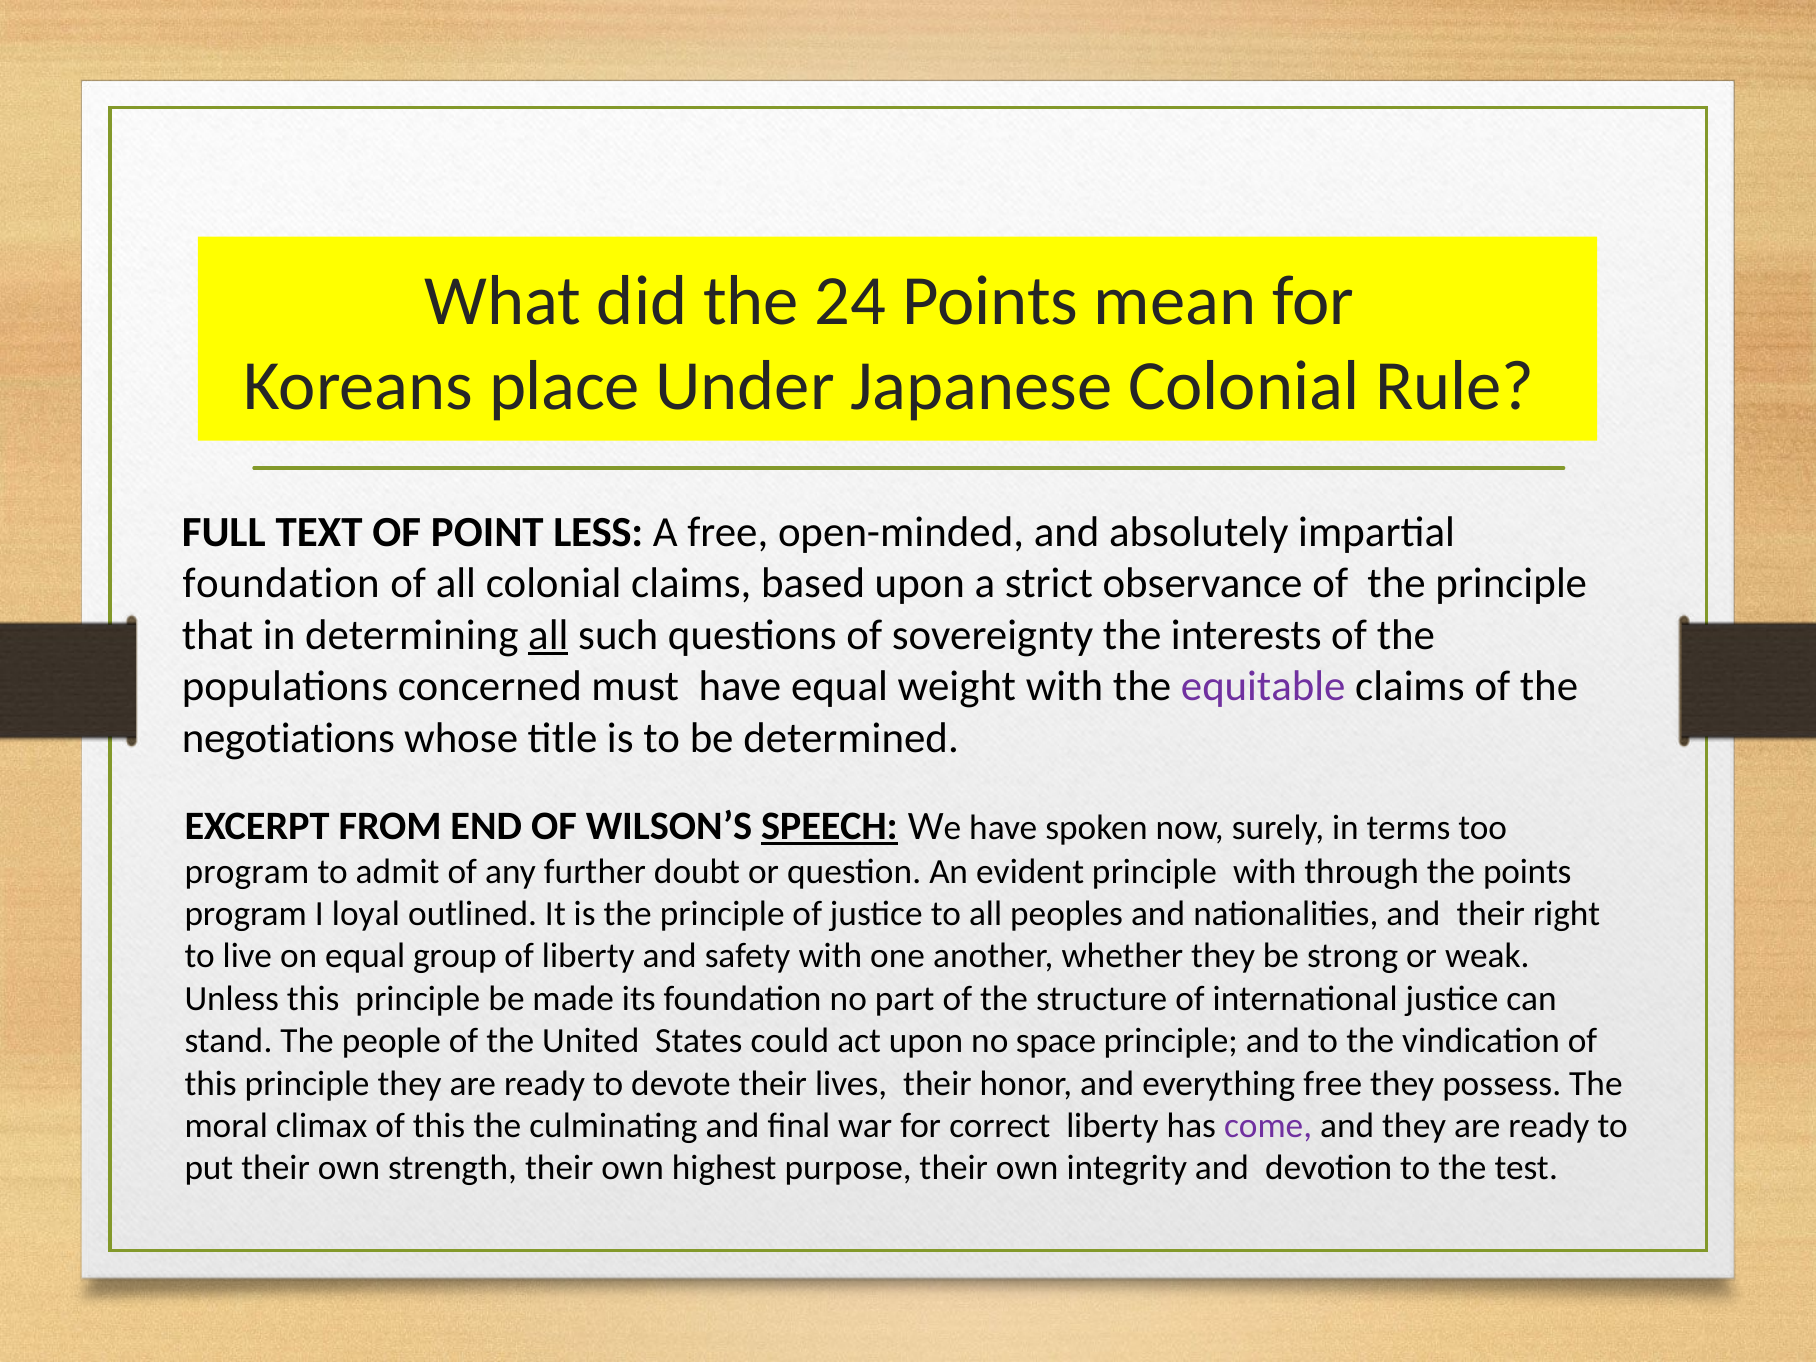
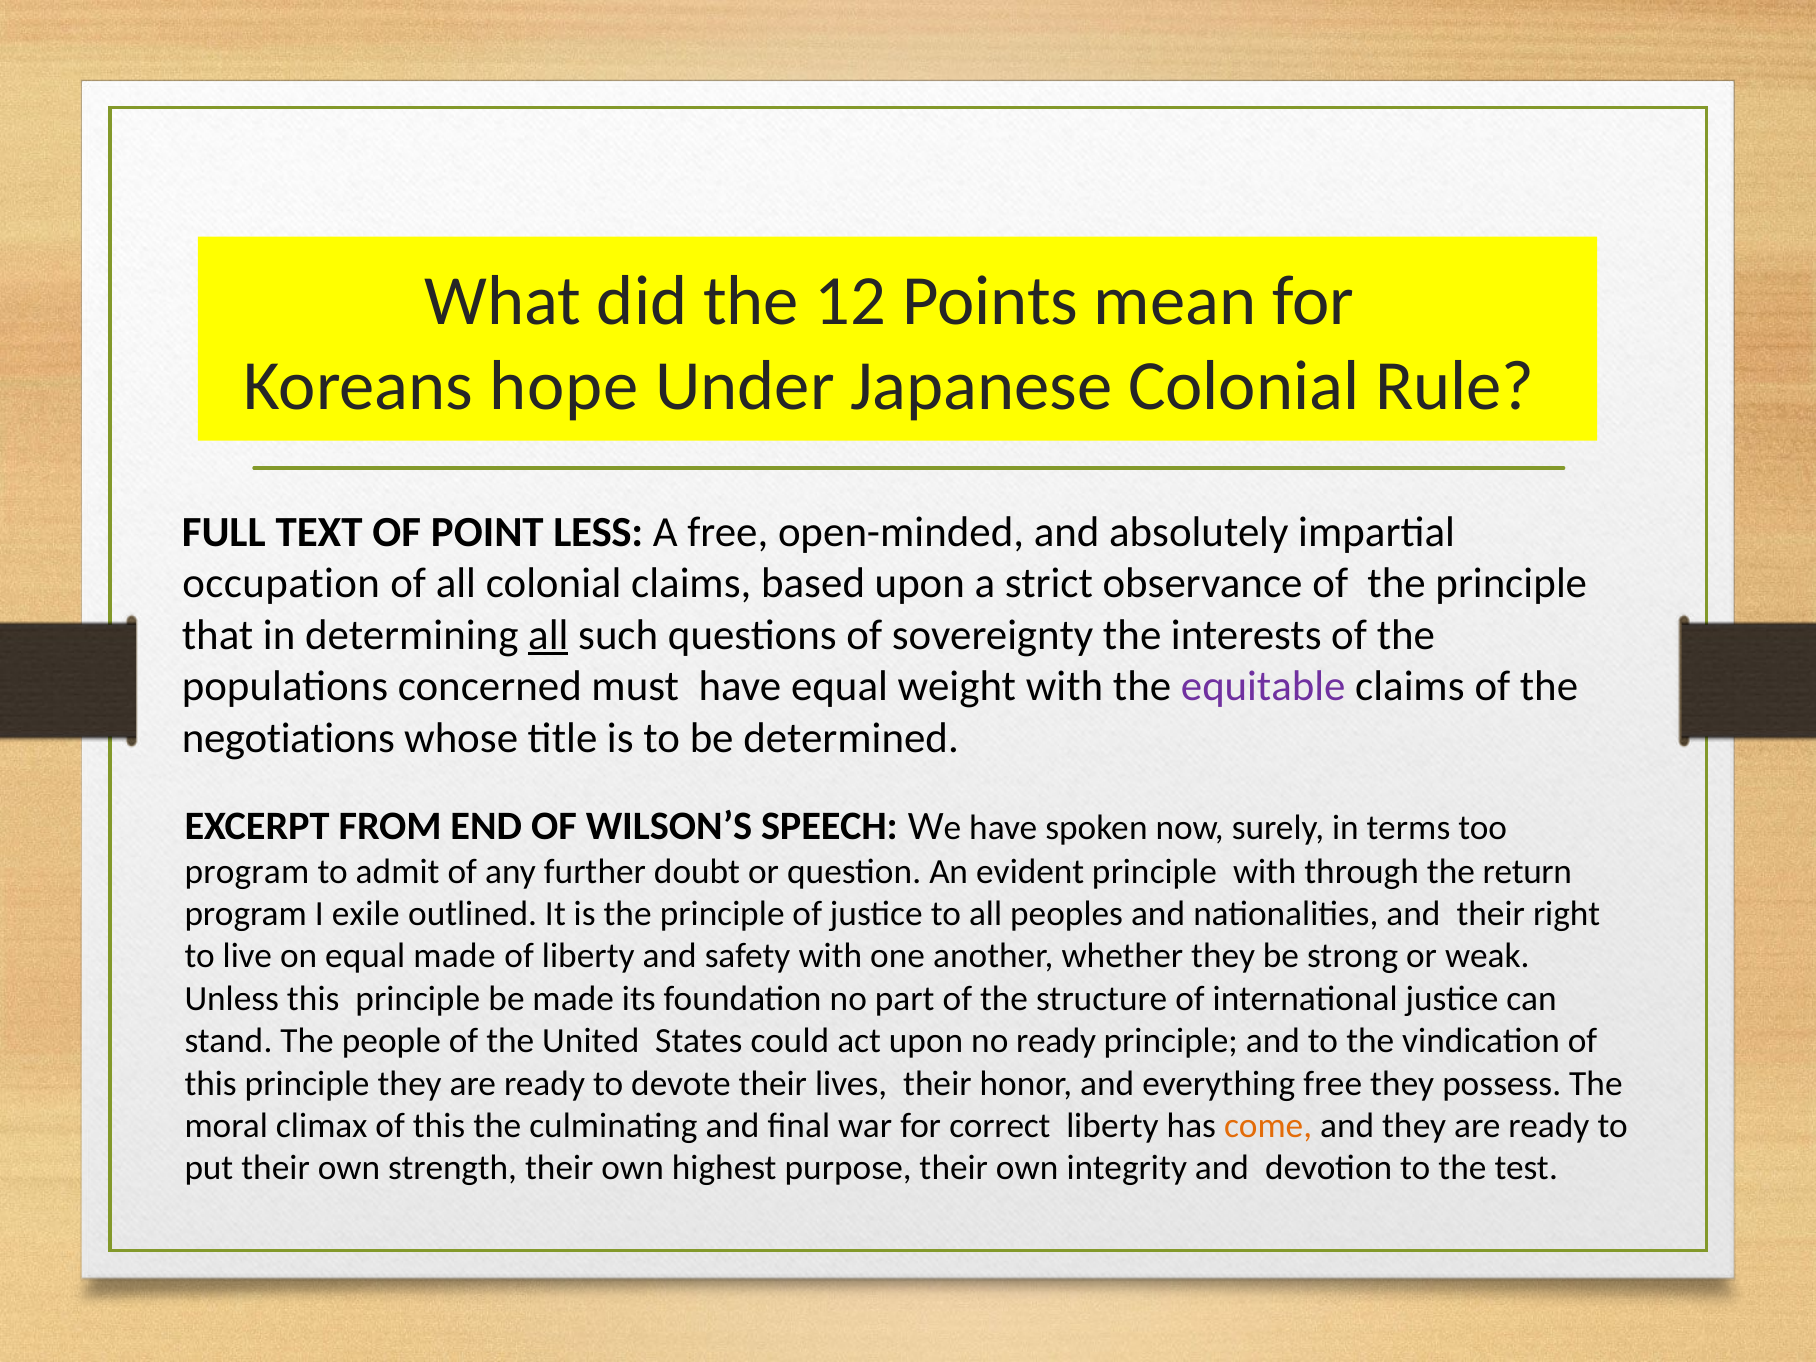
24: 24 -> 12 (850, 301)
place: place -> hope (564, 386)
foundation: foundation -> occupation (281, 584)
SPEECH underline: present -> none (829, 826)
the points: points -> return (1527, 871)
loyal: loyal -> exile (366, 914)
equal group: group -> made (455, 956)
no space: space -> ready (1056, 1041)
come colour: purple -> orange (1268, 1126)
